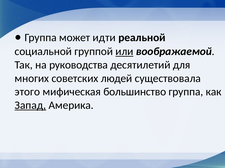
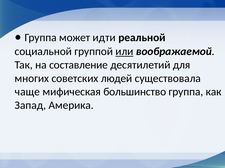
руководства: руководства -> составление (79, 65)
этого: этого -> чаще (27, 92)
Запад underline: present -> none (30, 106)
